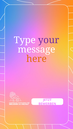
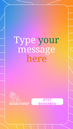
your colour: purple -> green (49, 40)
